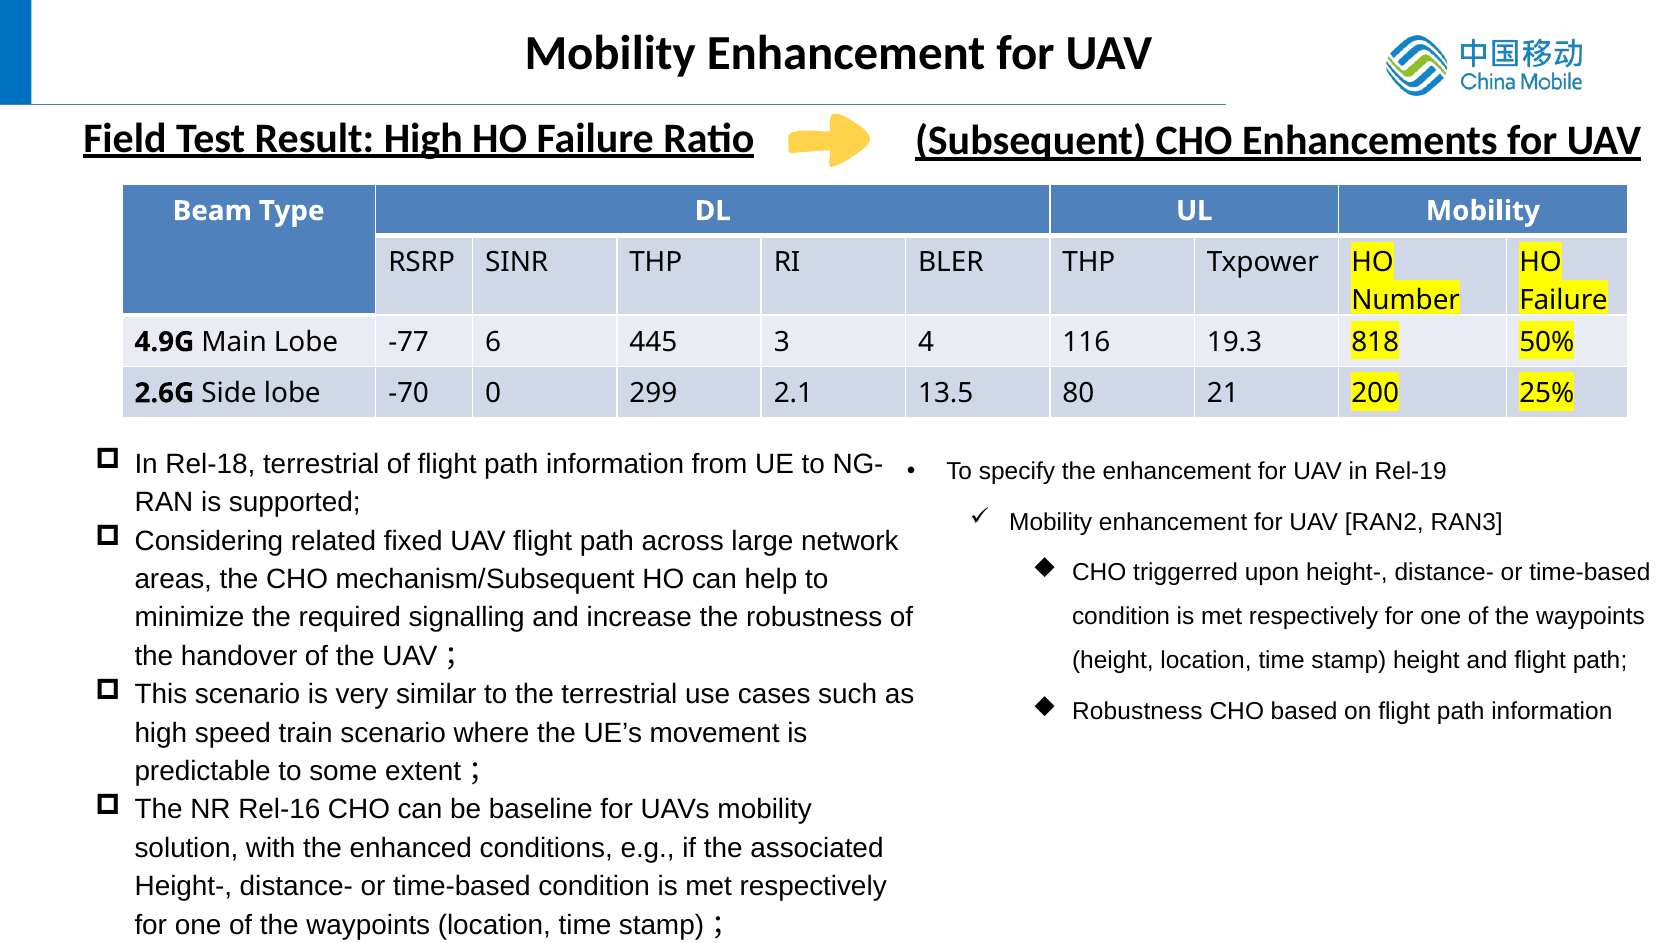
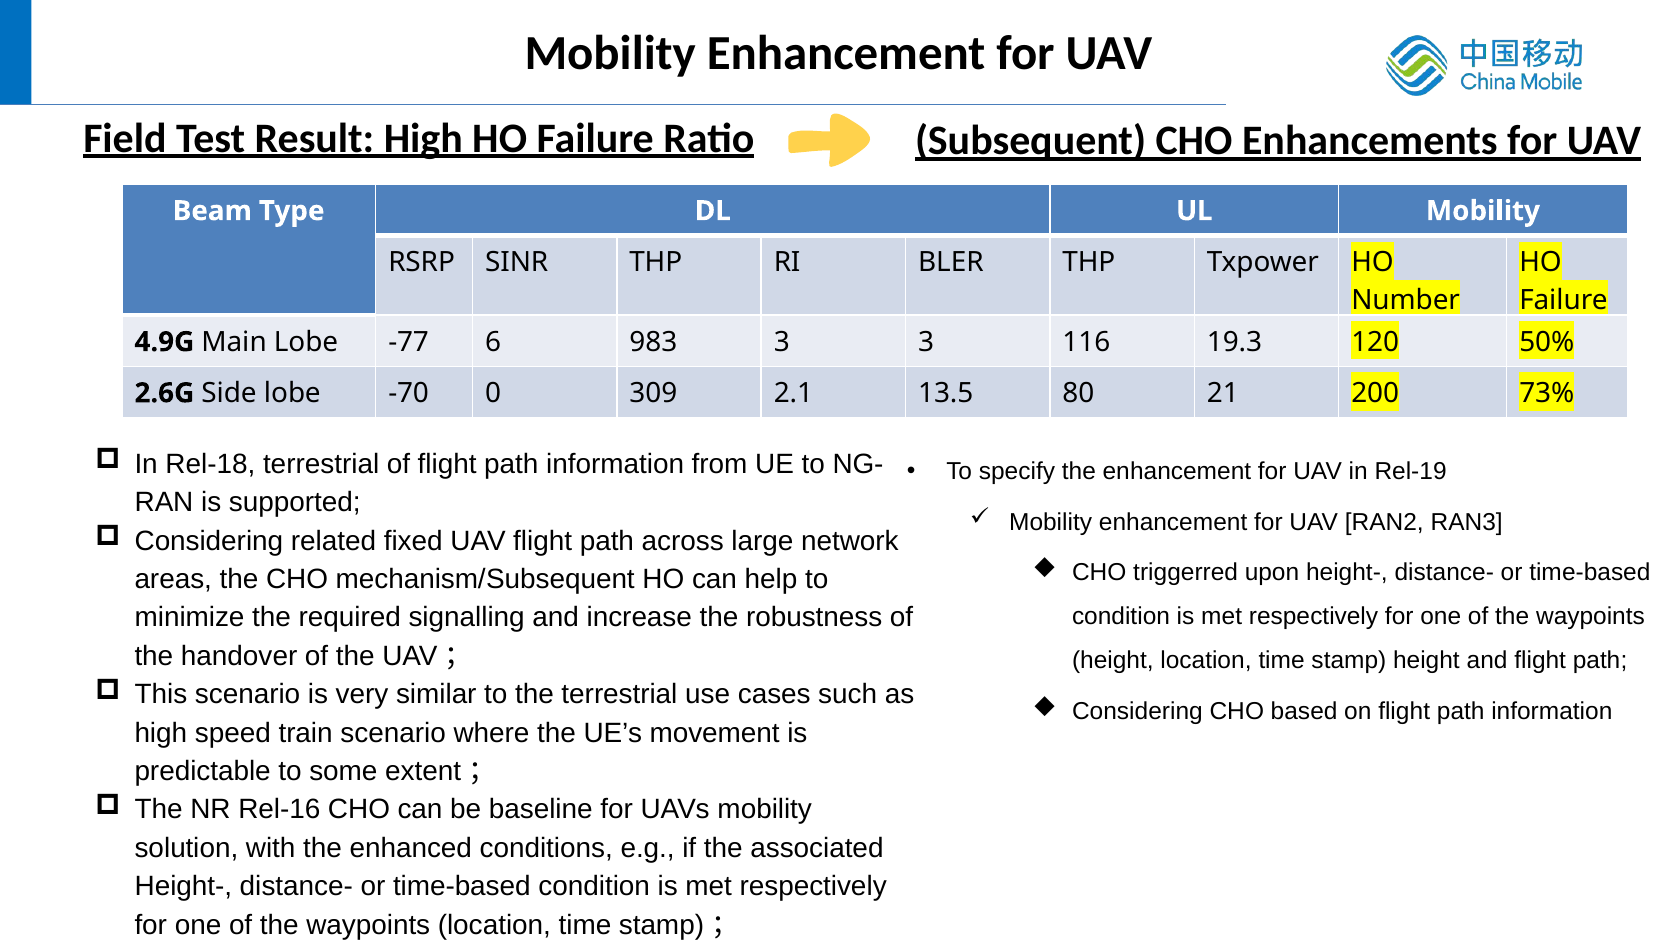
445: 445 -> 983 (653, 342)
3 4: 4 -> 3 (926, 342)
818: 818 -> 120 (1375, 342)
299: 299 -> 309 (653, 393)
25%: 25% -> 73% (1547, 393)
Robustness: Robustness -> Considering (1137, 711)
